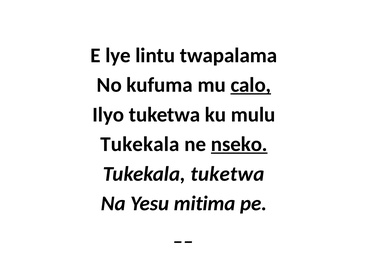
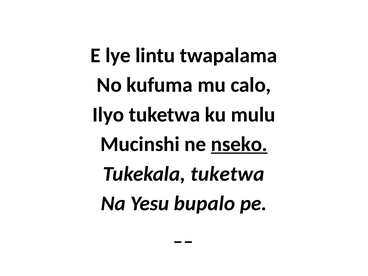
calo underline: present -> none (251, 85)
Tukekala: Tukekala -> Mucinshi (140, 144)
mitima: mitima -> bupalo (204, 203)
